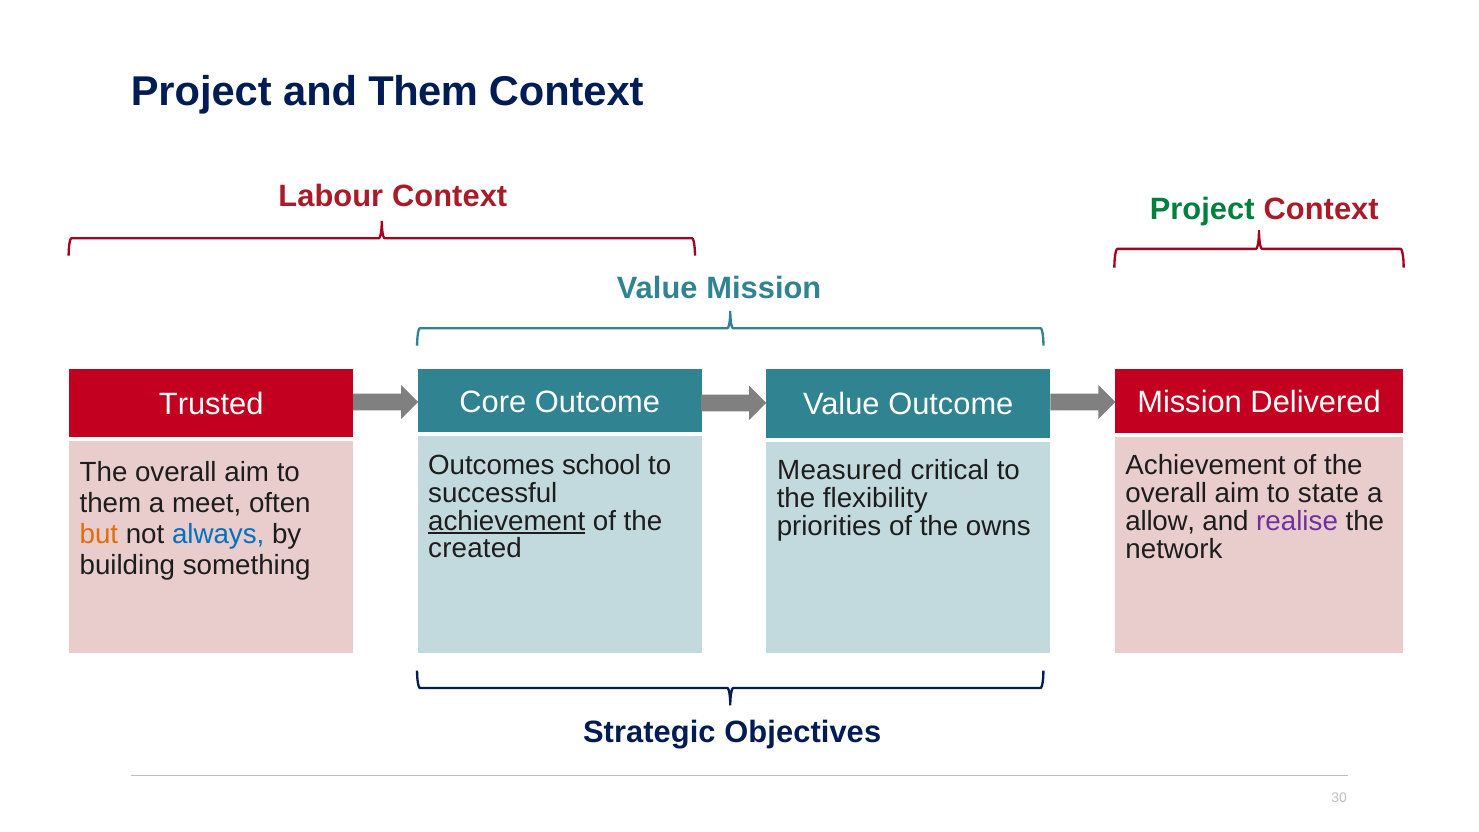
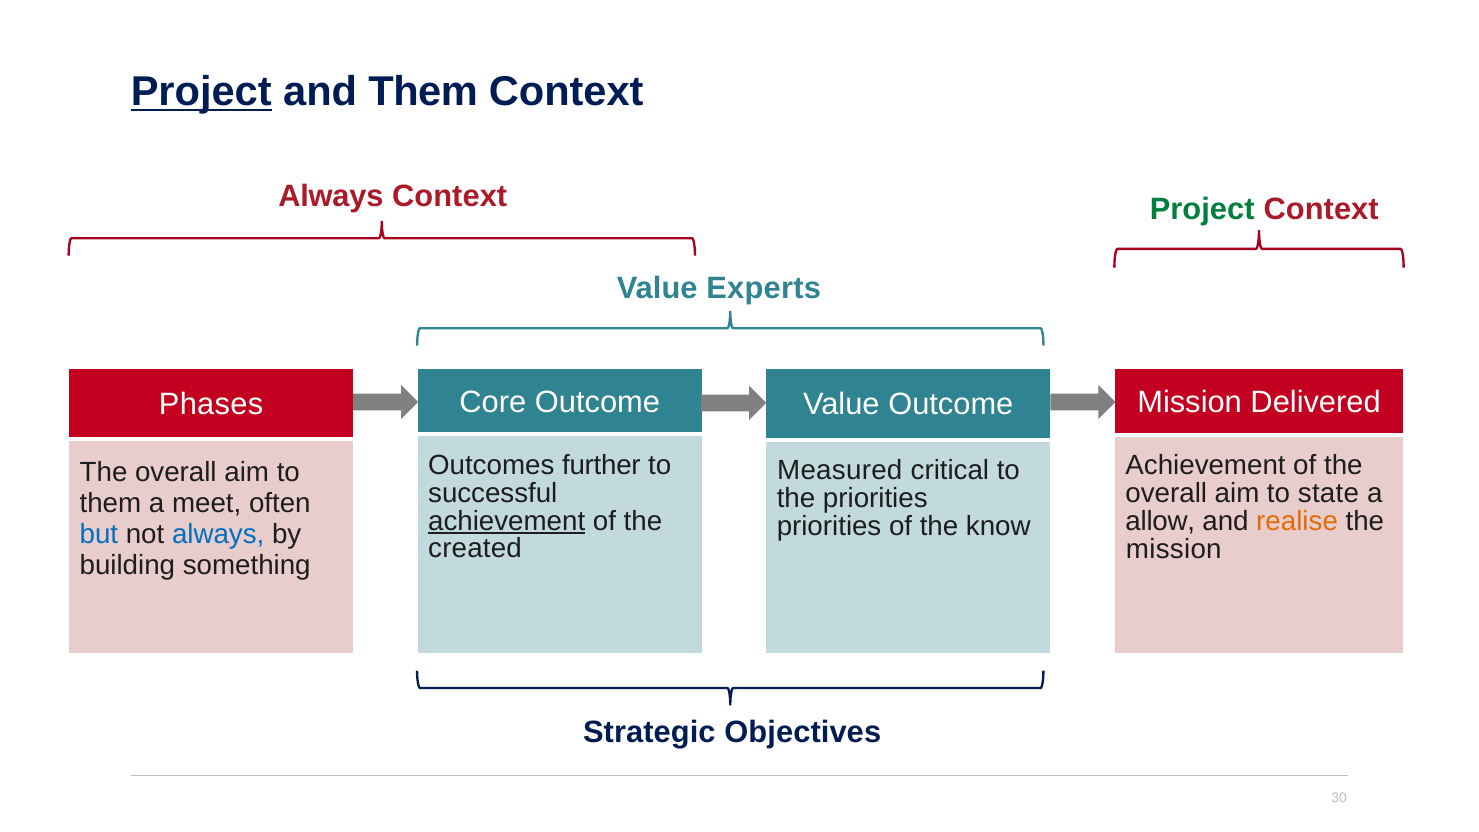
Project underline: none -> present (201, 92)
Labour: Labour -> Always (331, 197)
Value Mission: Mission -> Experts (764, 288)
Trusted: Trusted -> Phases (211, 404)
school: school -> further (601, 465)
the flexibility: flexibility -> priorities (875, 499)
realise colour: purple -> orange (1297, 521)
owns: owns -> know (998, 527)
but colour: orange -> blue (99, 534)
network: network -> mission (1174, 549)
